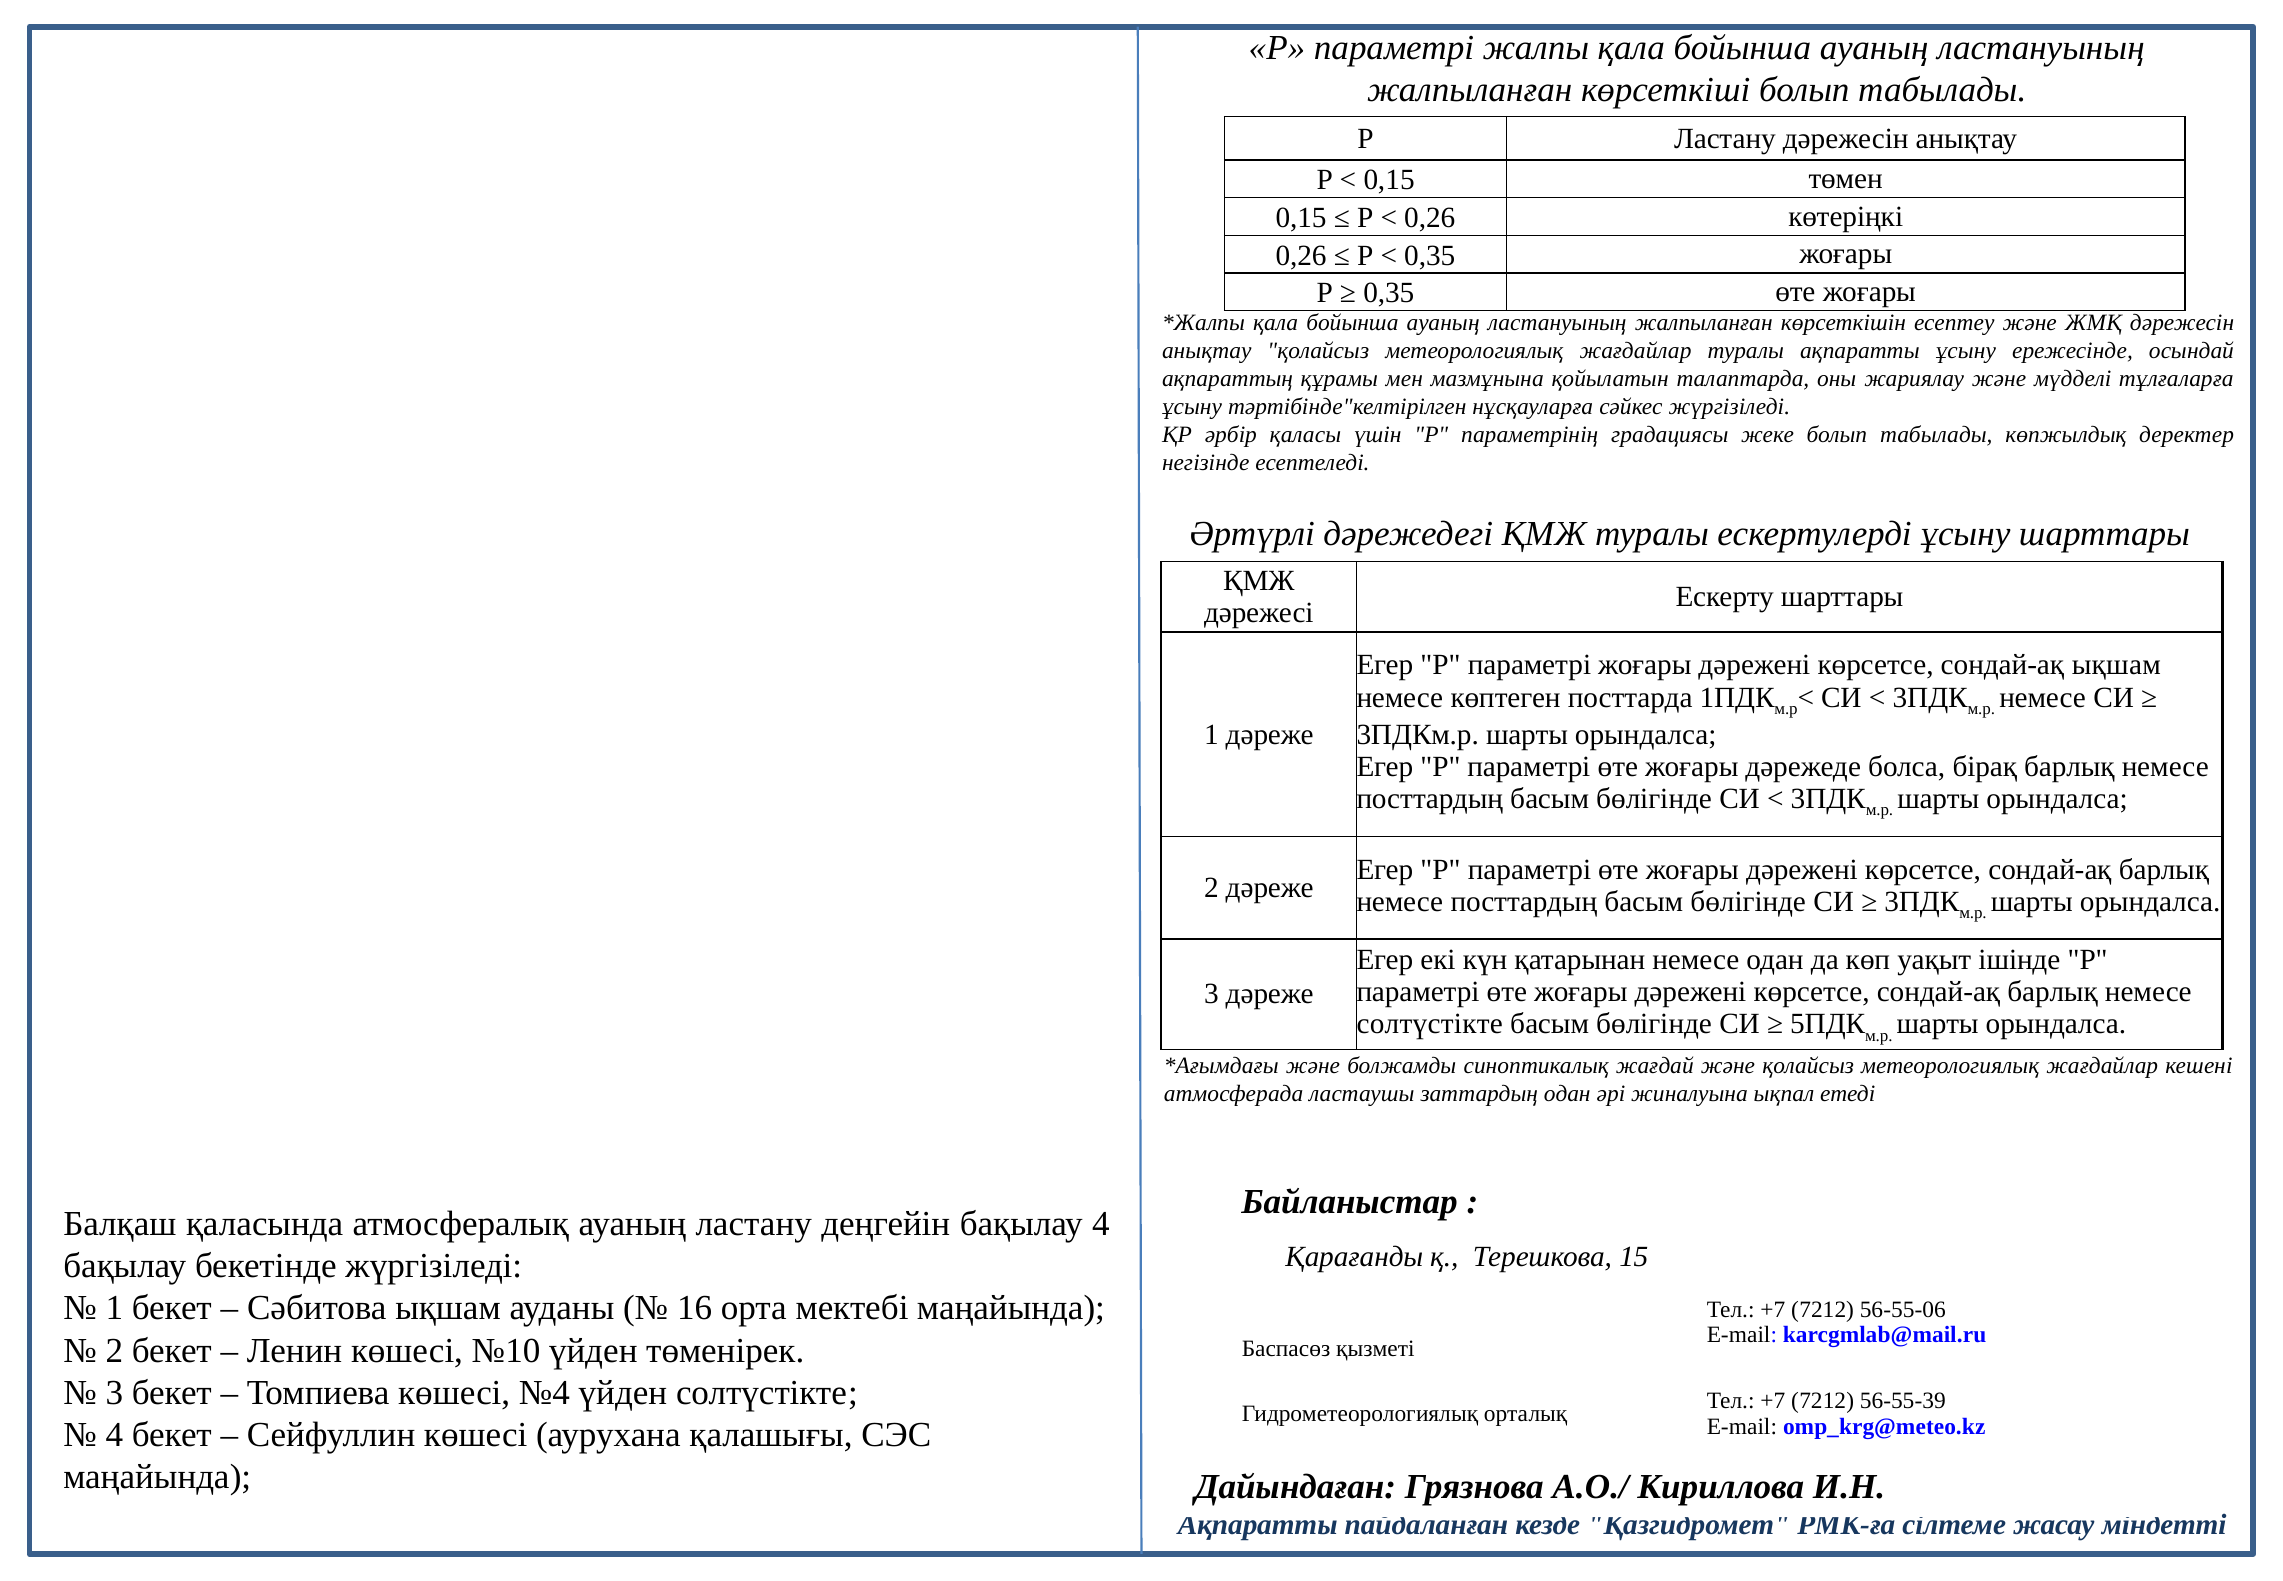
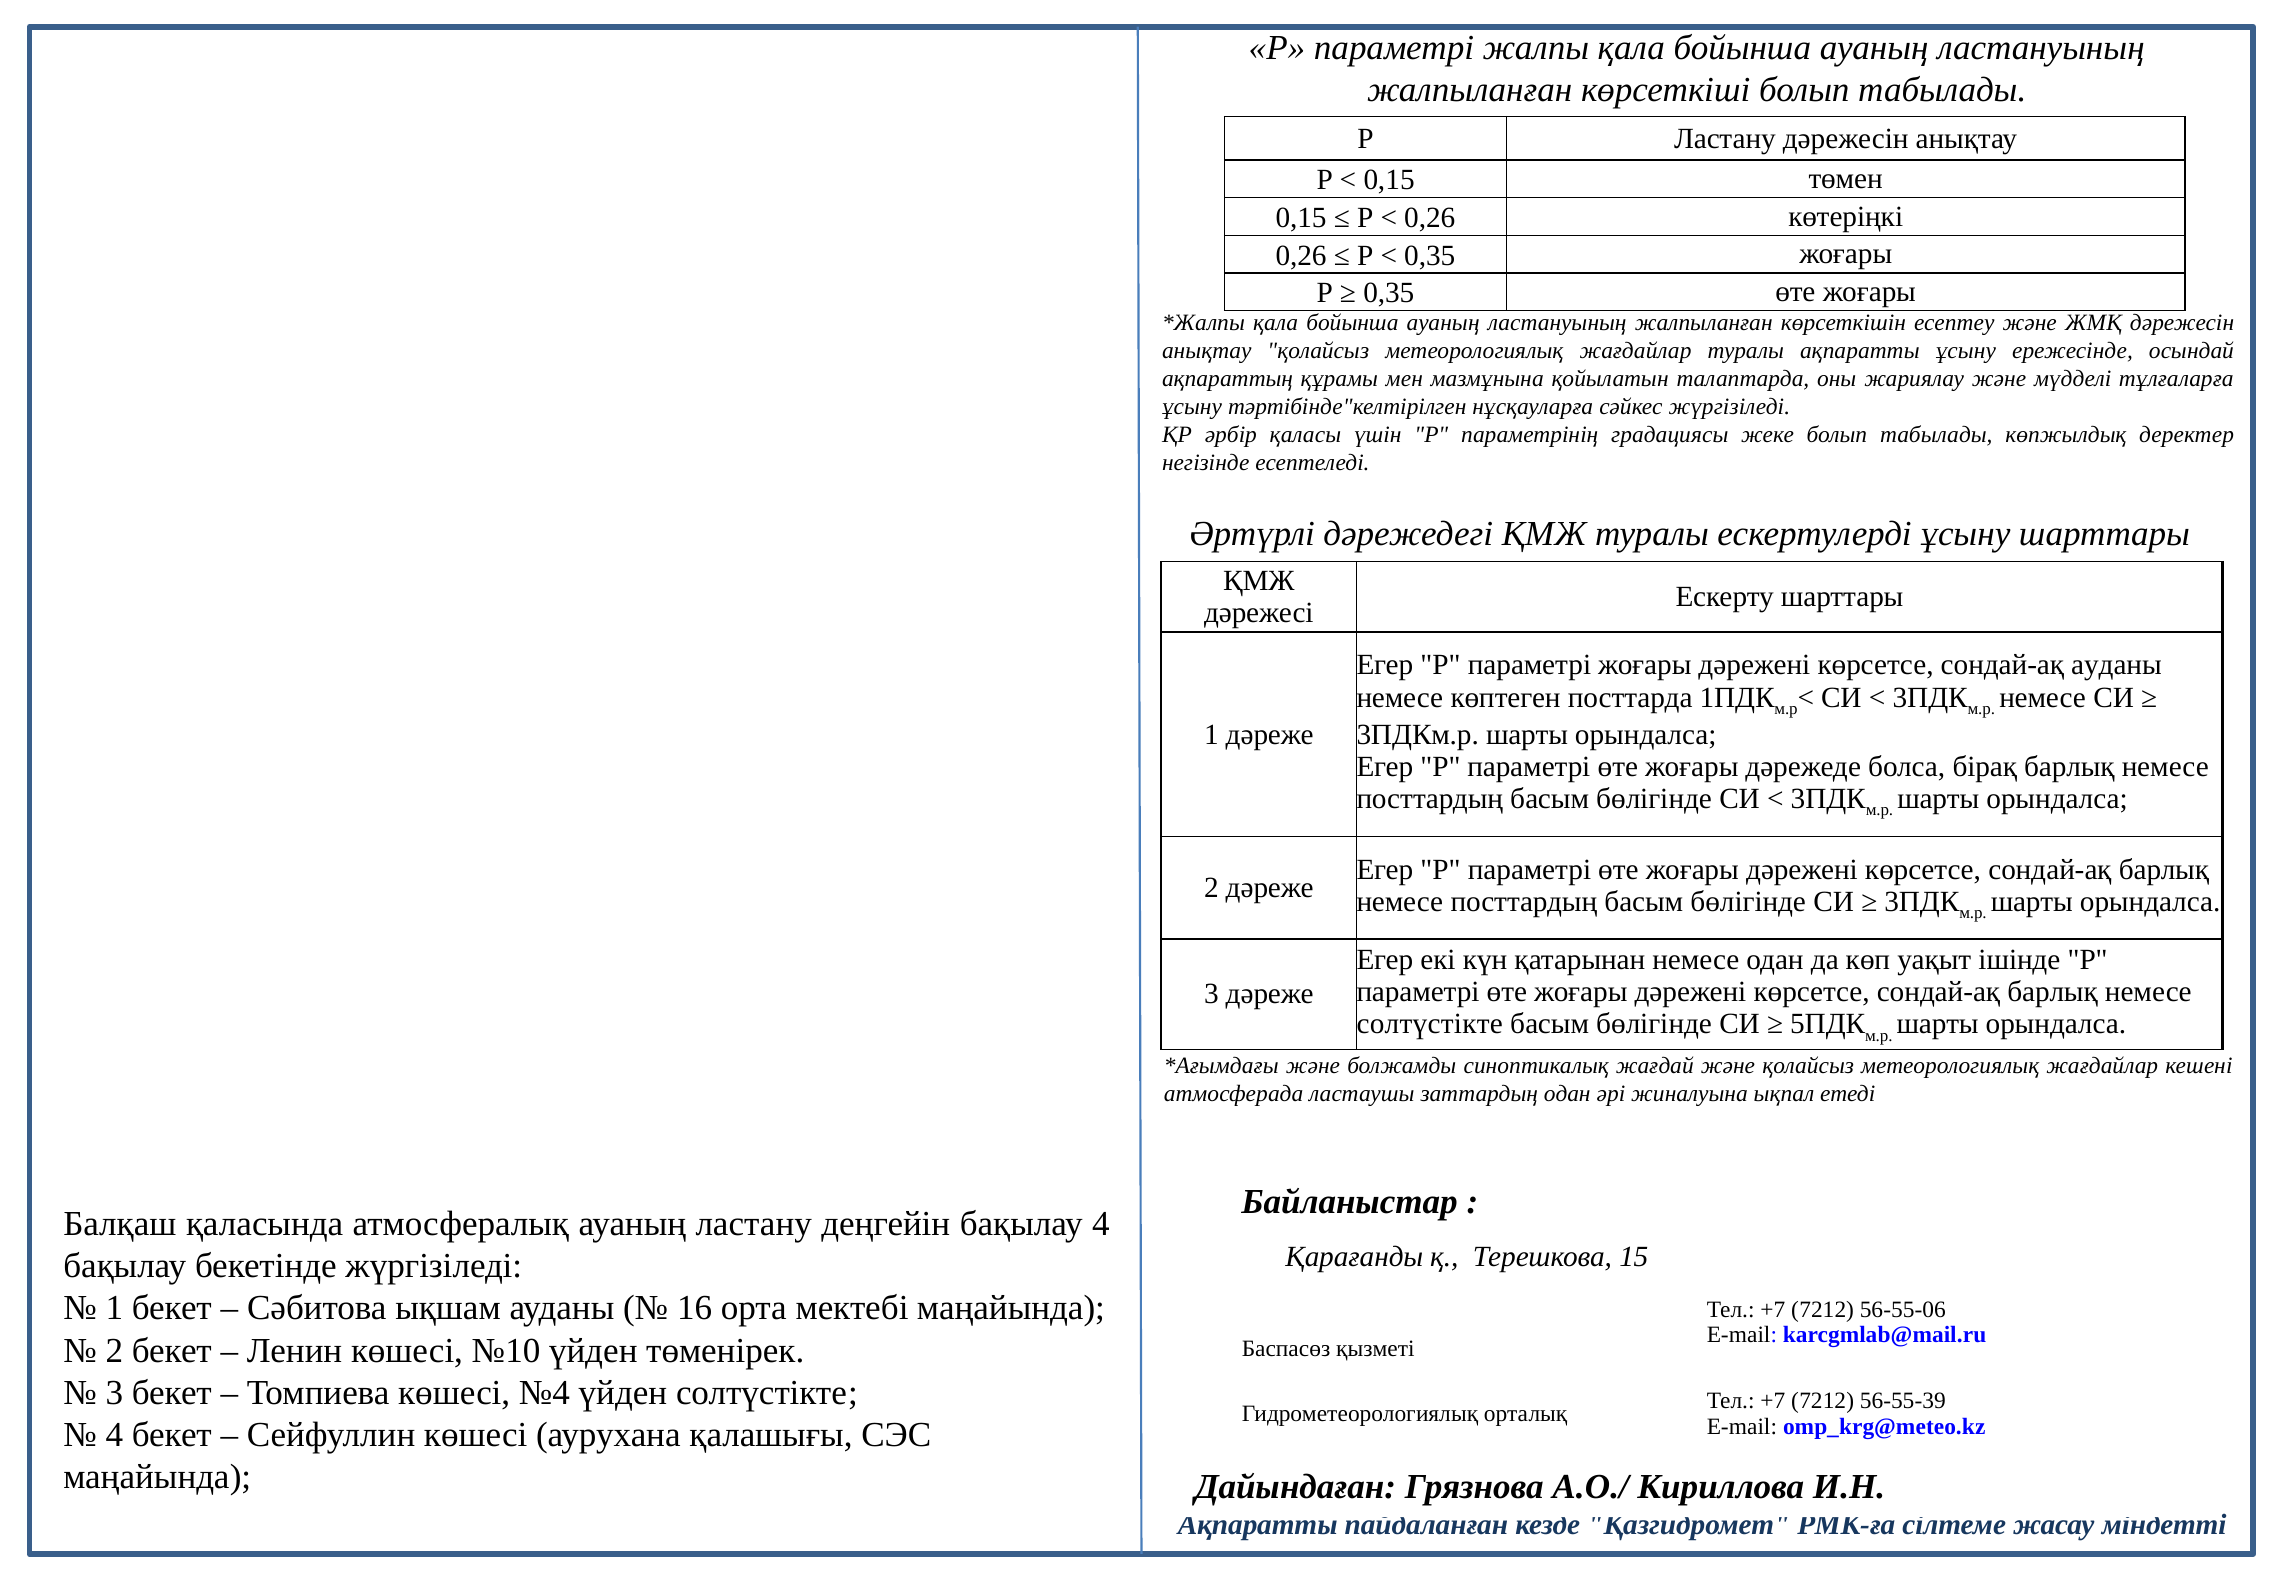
сондай-ақ ықшам: ықшам -> ауданы (2116, 665)
